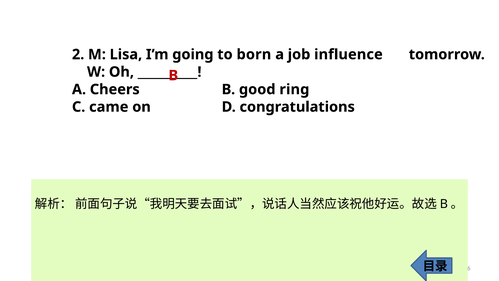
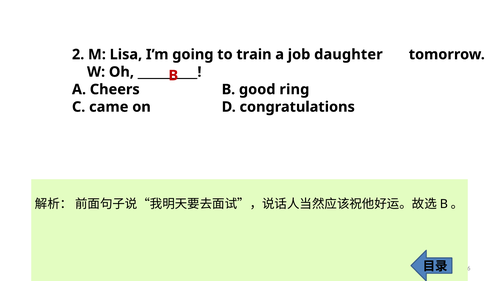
born: born -> train (254, 54)
influence: influence -> daughter (348, 54)
